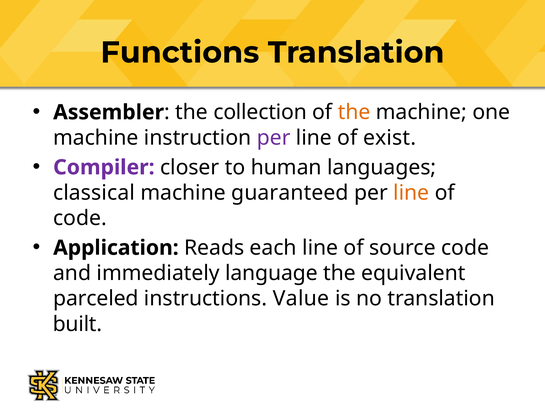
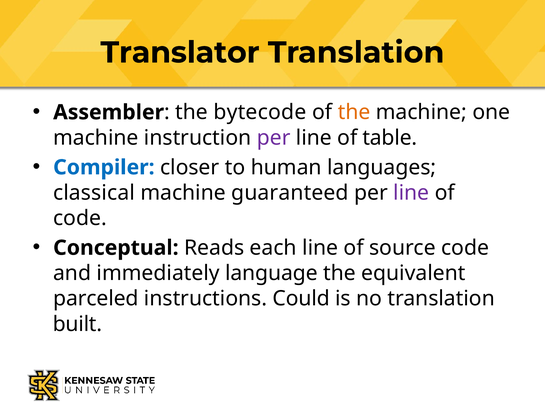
Functions: Functions -> Translator (180, 53)
collection: collection -> bytecode (260, 112)
exist: exist -> table (390, 138)
Compiler colour: purple -> blue (104, 167)
line colour: orange -> purple (411, 193)
Application: Application -> Conceptual (116, 248)
Value: Value -> Could (301, 298)
